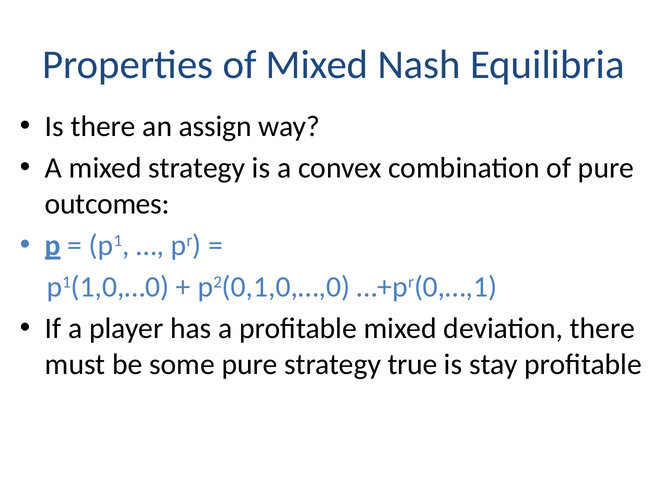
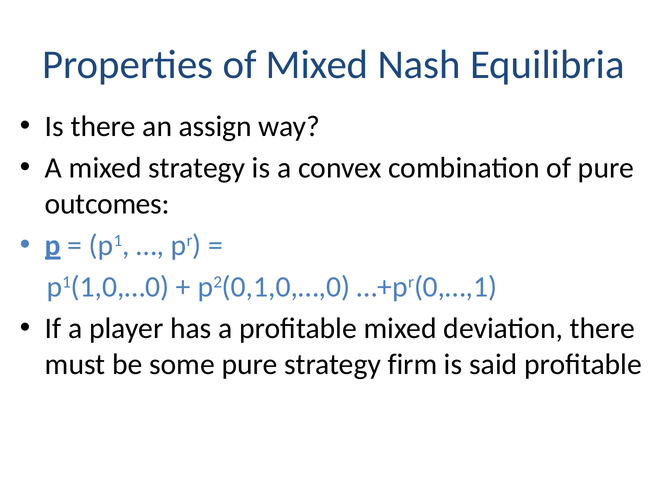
true: true -> firm (413, 364)
stay: stay -> said (493, 364)
